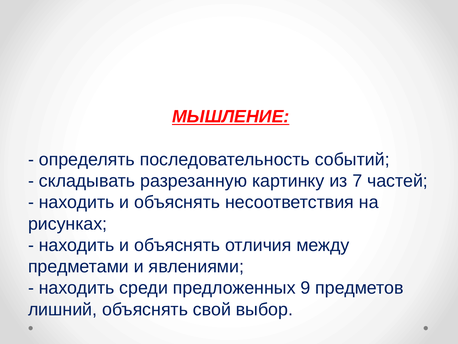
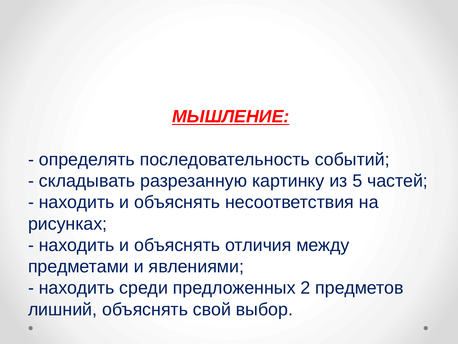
7: 7 -> 5 (357, 181)
9: 9 -> 2 (305, 288)
